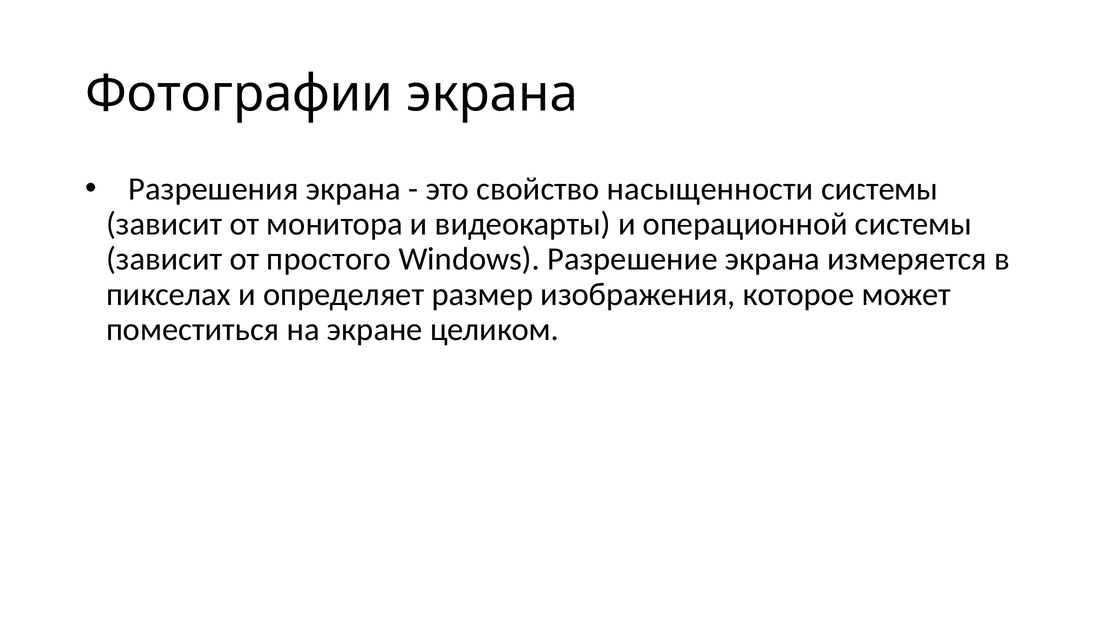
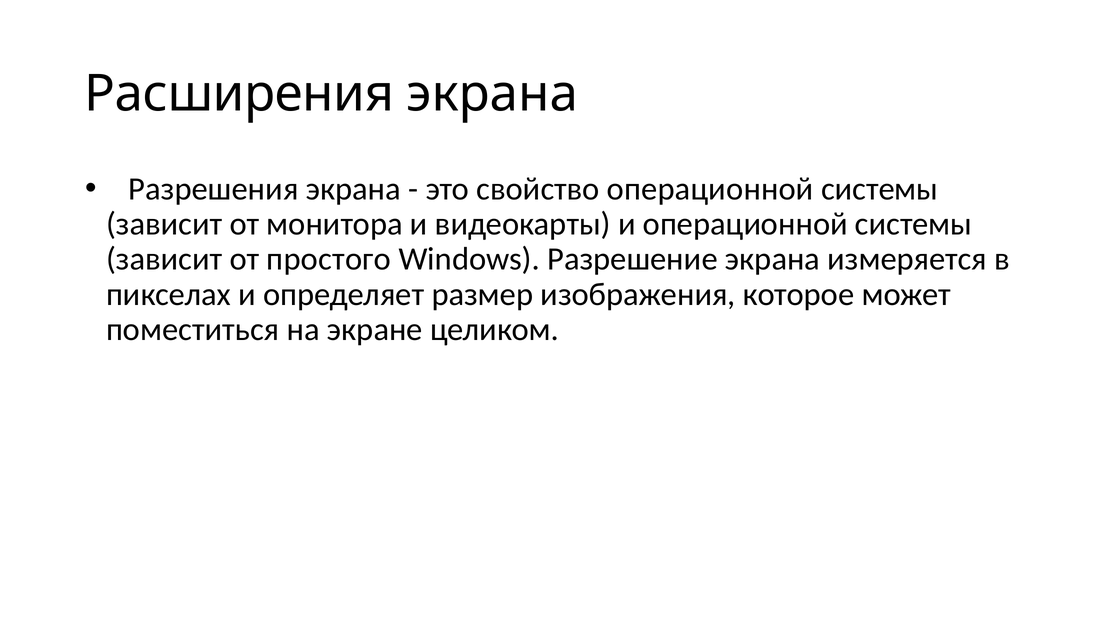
Фотографии: Фотографии -> Расширения (239, 94)
свойство насыщенности: насыщенности -> операционной (710, 189)
